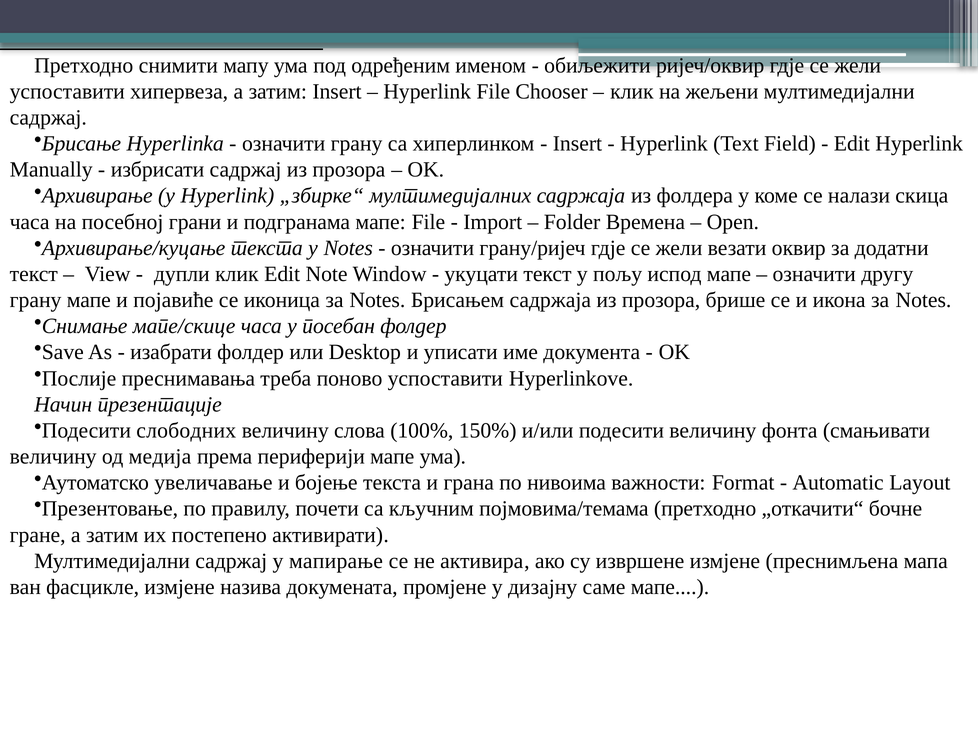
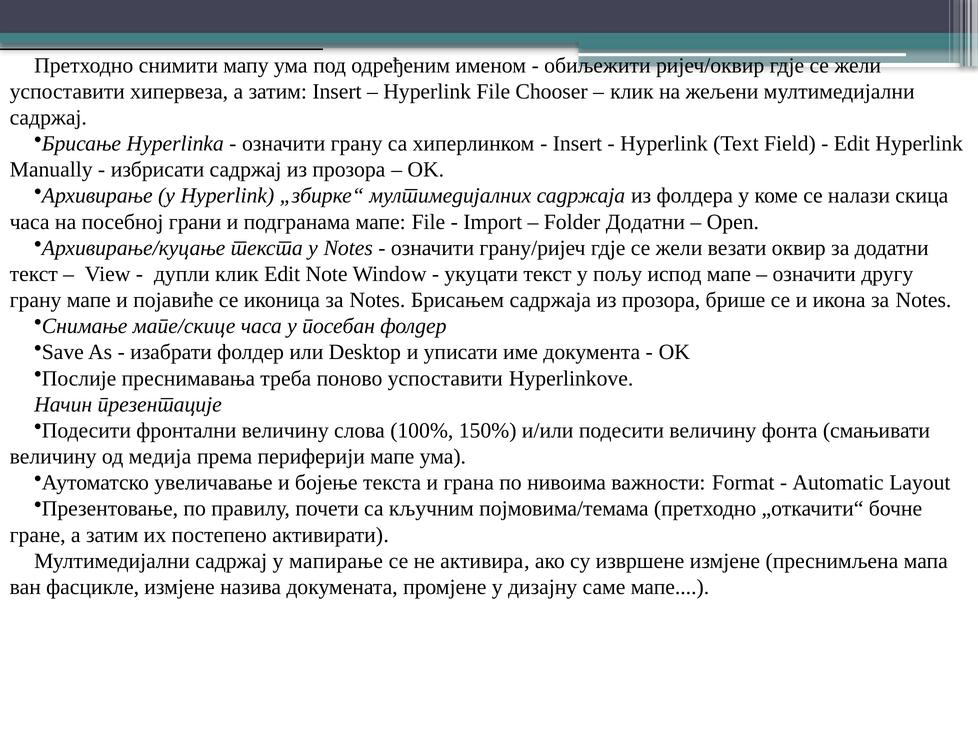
Folder Времена: Времена -> Додатни (645, 222)
слободних: слободних -> фронтални (186, 430)
